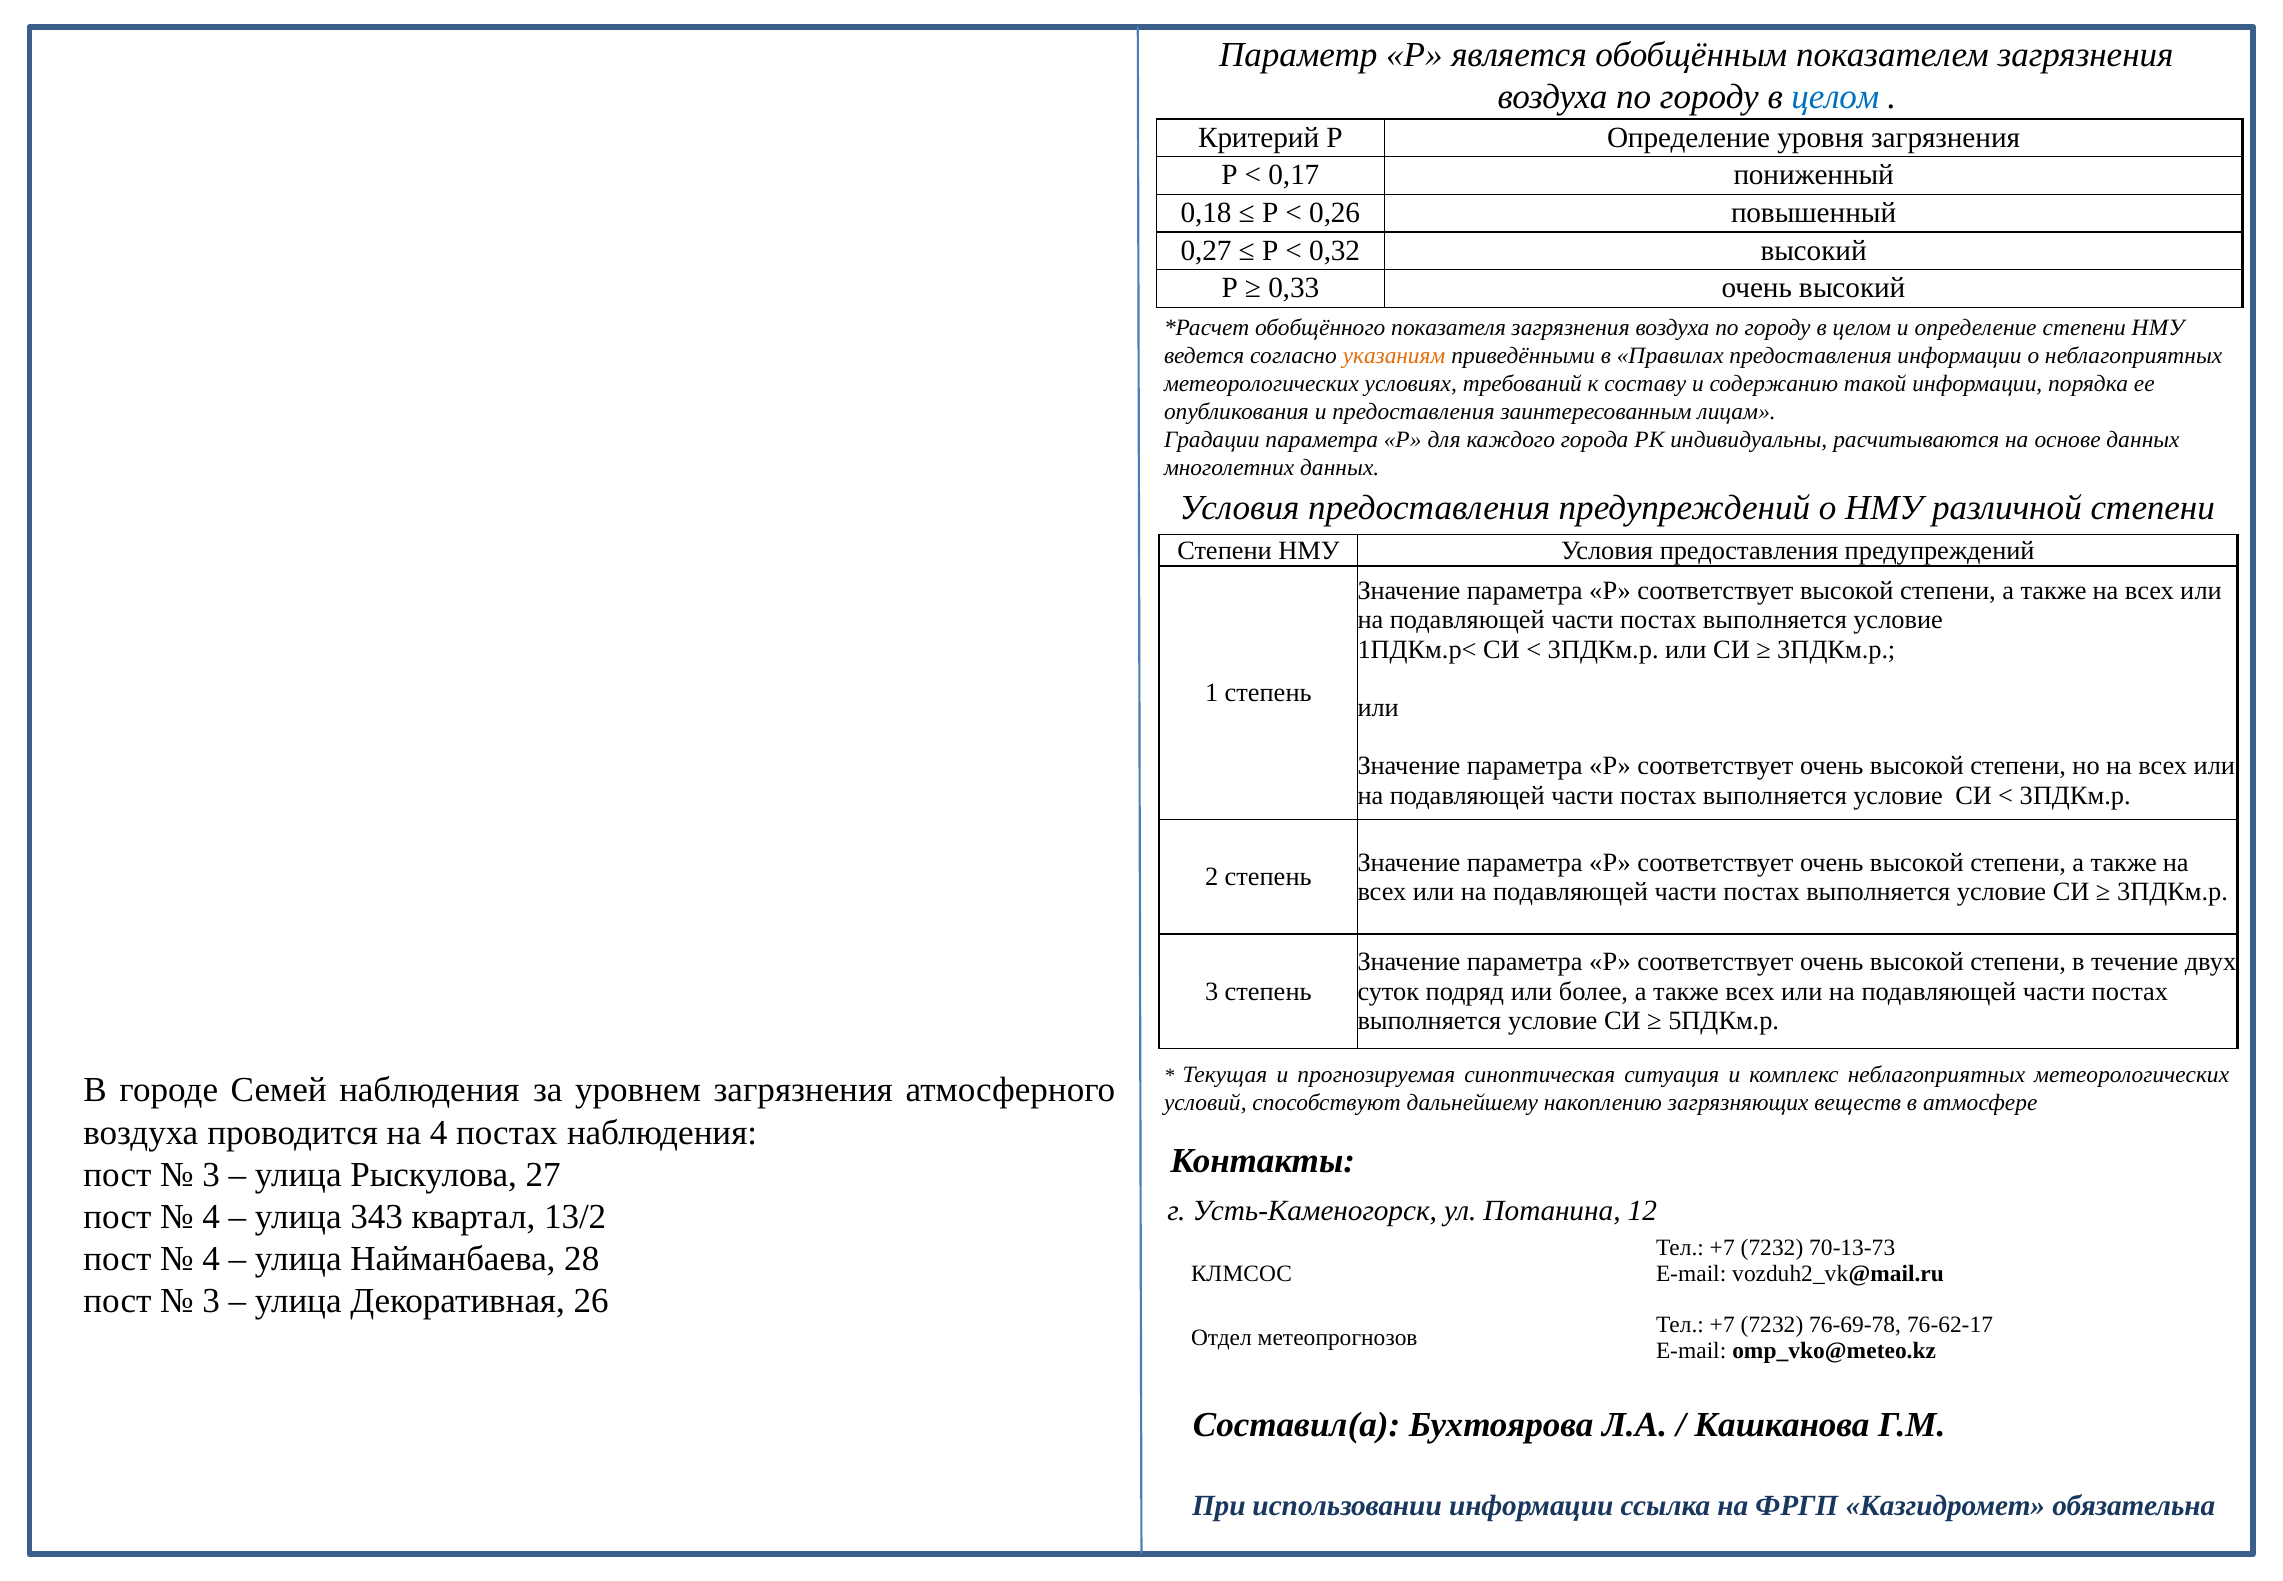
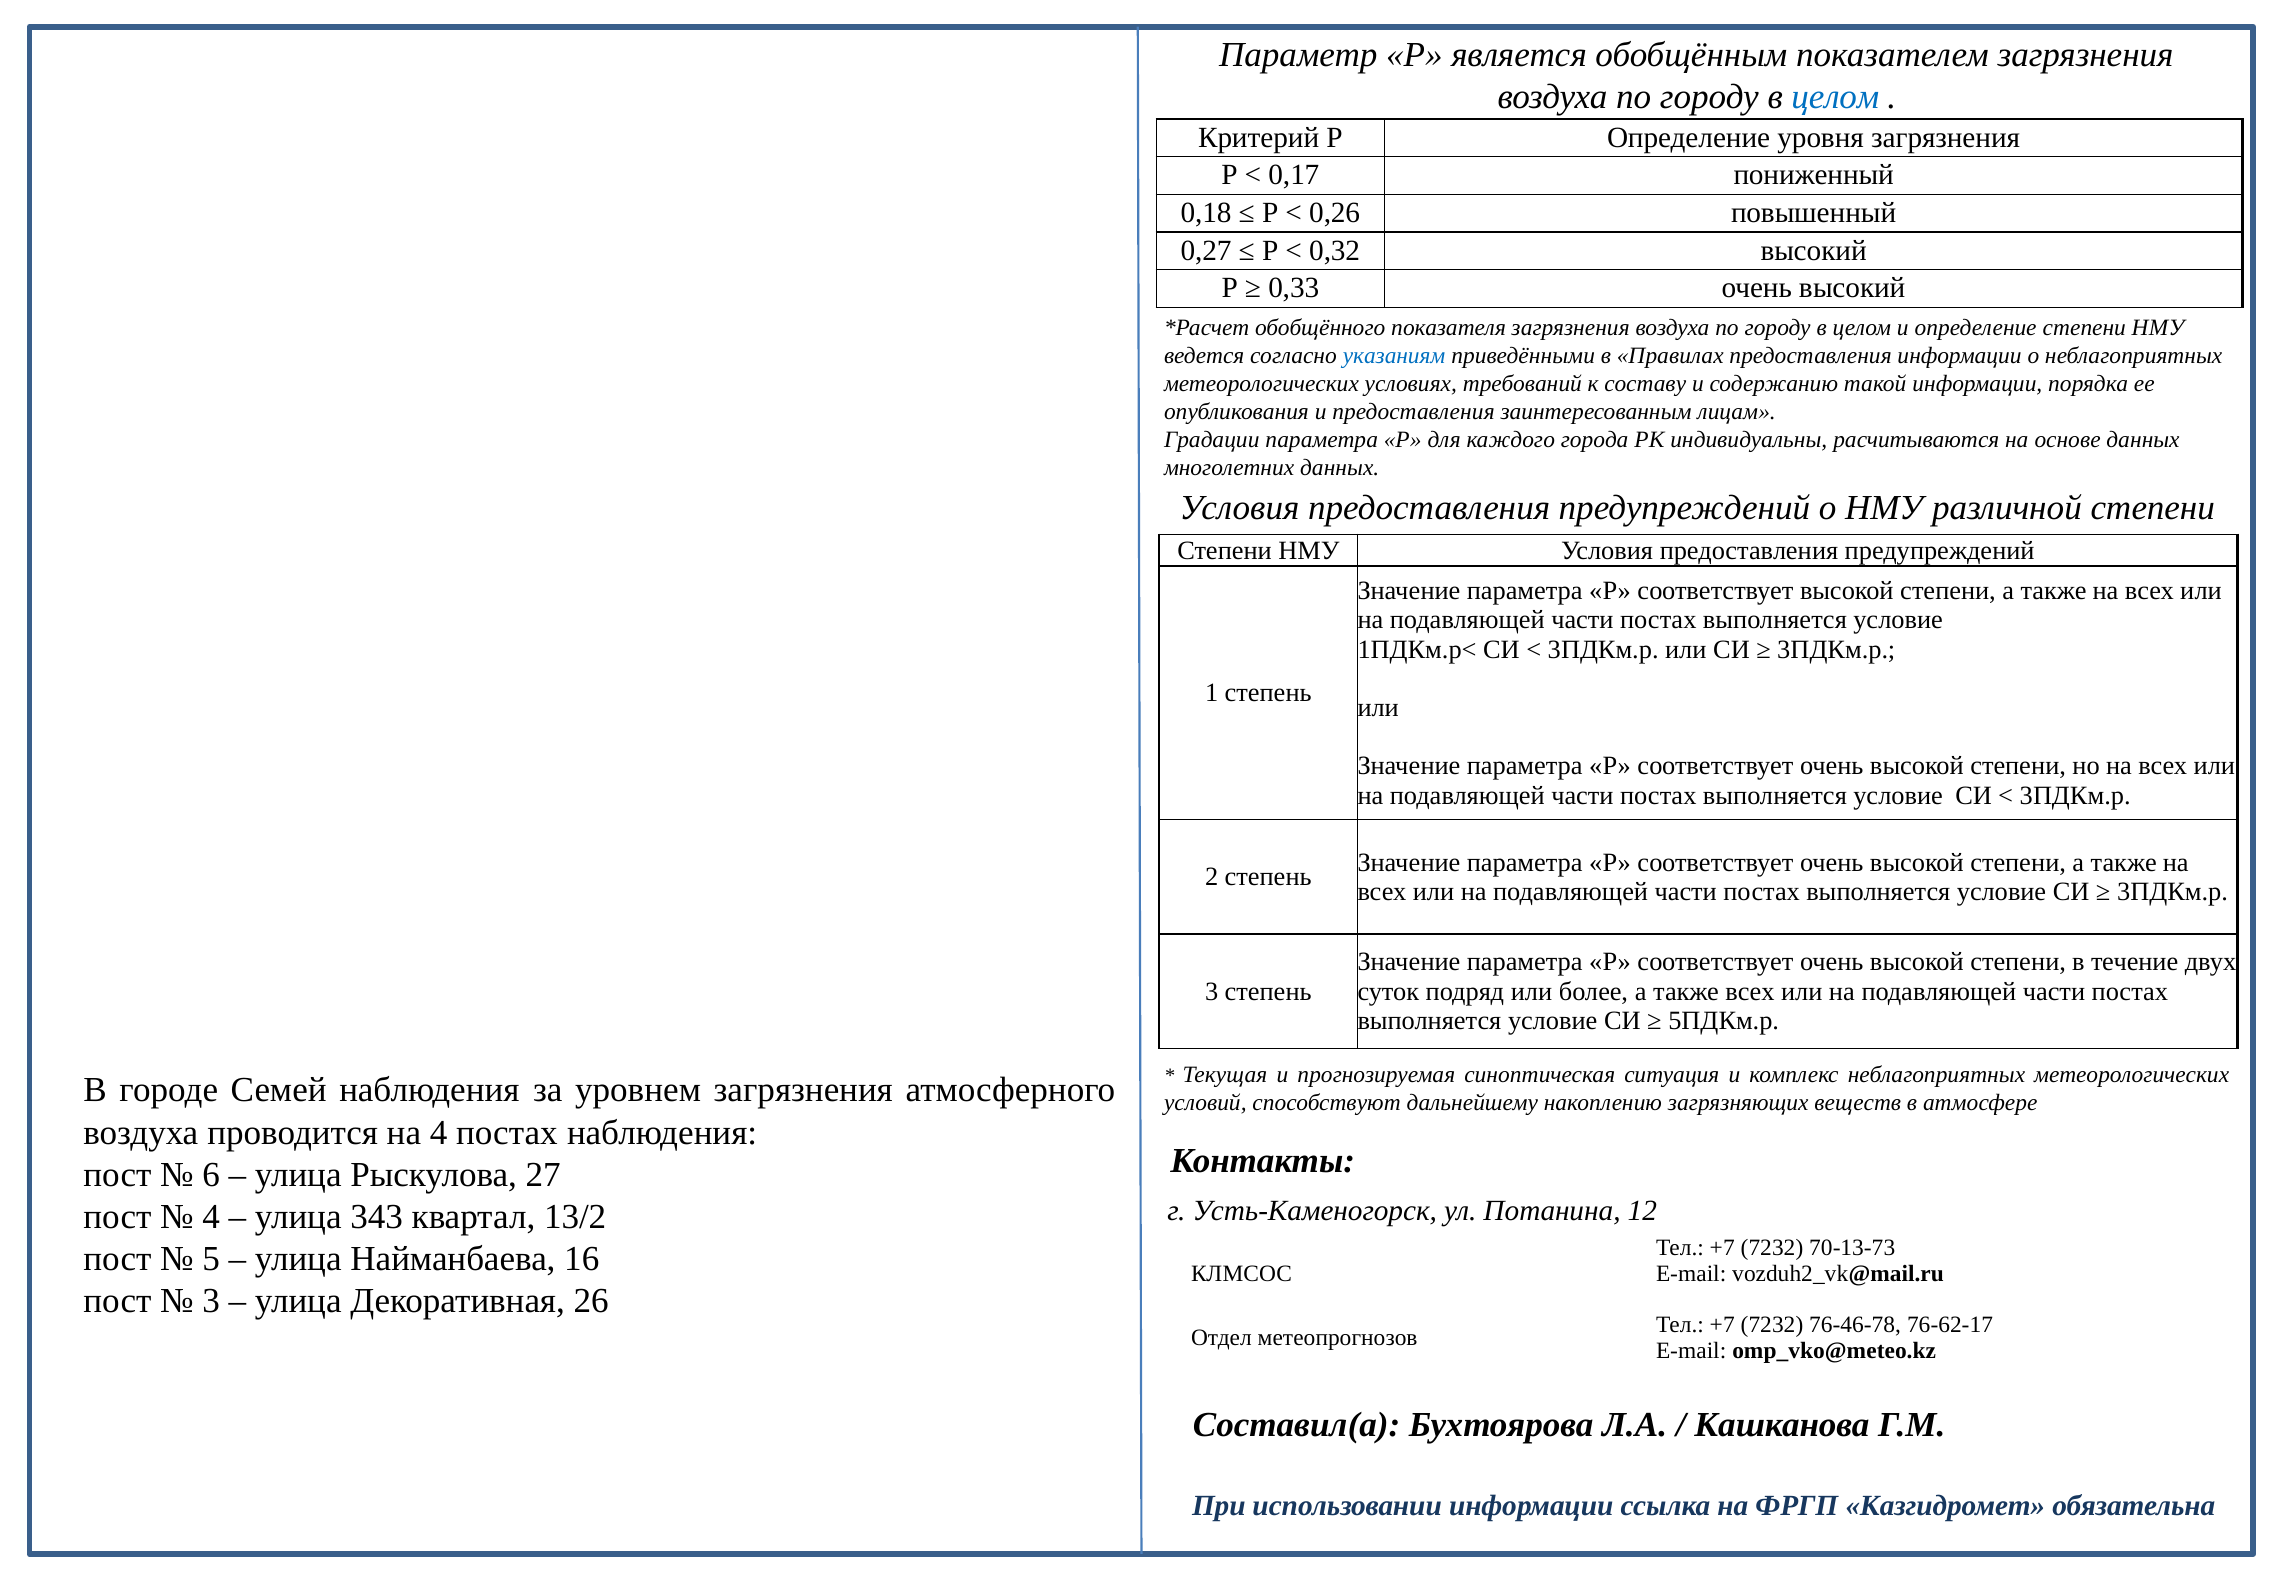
указаниям colour: orange -> blue (1394, 356)
3: 3 -> 6 (211, 1174)
4: 4 -> 5 (211, 1259)
28: 28 -> 16 (582, 1259)
76-69-78: 76-69-78 -> 76-46-78 (1855, 1324)
